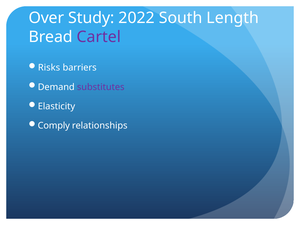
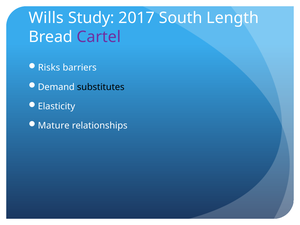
Over: Over -> Wills (46, 18)
2022: 2022 -> 2017 (137, 18)
substitutes colour: purple -> black (101, 87)
Comply: Comply -> Mature (54, 126)
